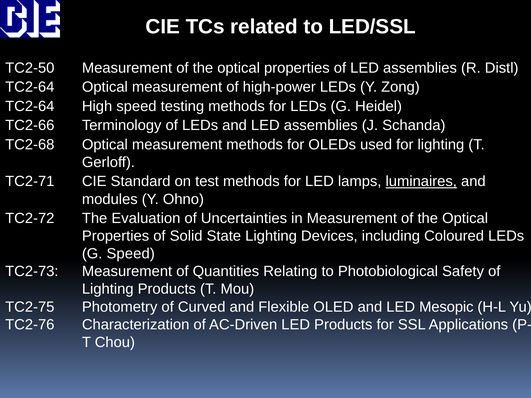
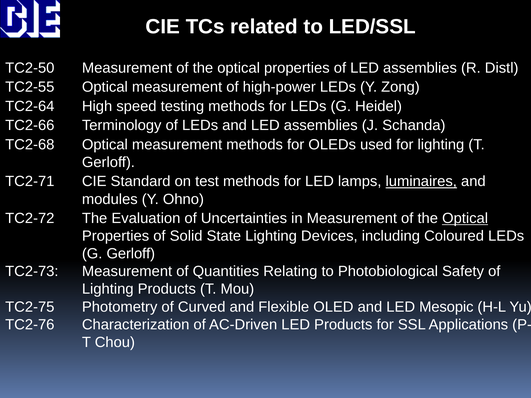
TC2-64: TC2-64 -> TC2-55 (30, 87)
Optical underline: none -> present (465, 218)
G Speed: Speed -> Gerloff (131, 254)
